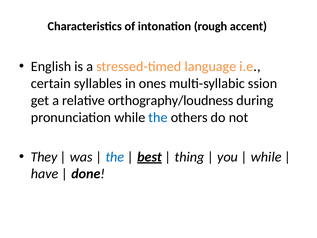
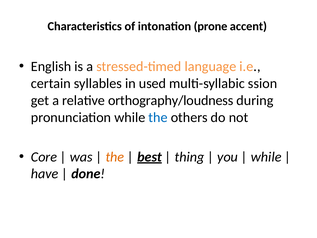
rough: rough -> prone (211, 26)
ones: ones -> used (152, 83)
They: They -> Core (44, 157)
the colour: blue -> orange (115, 157)
